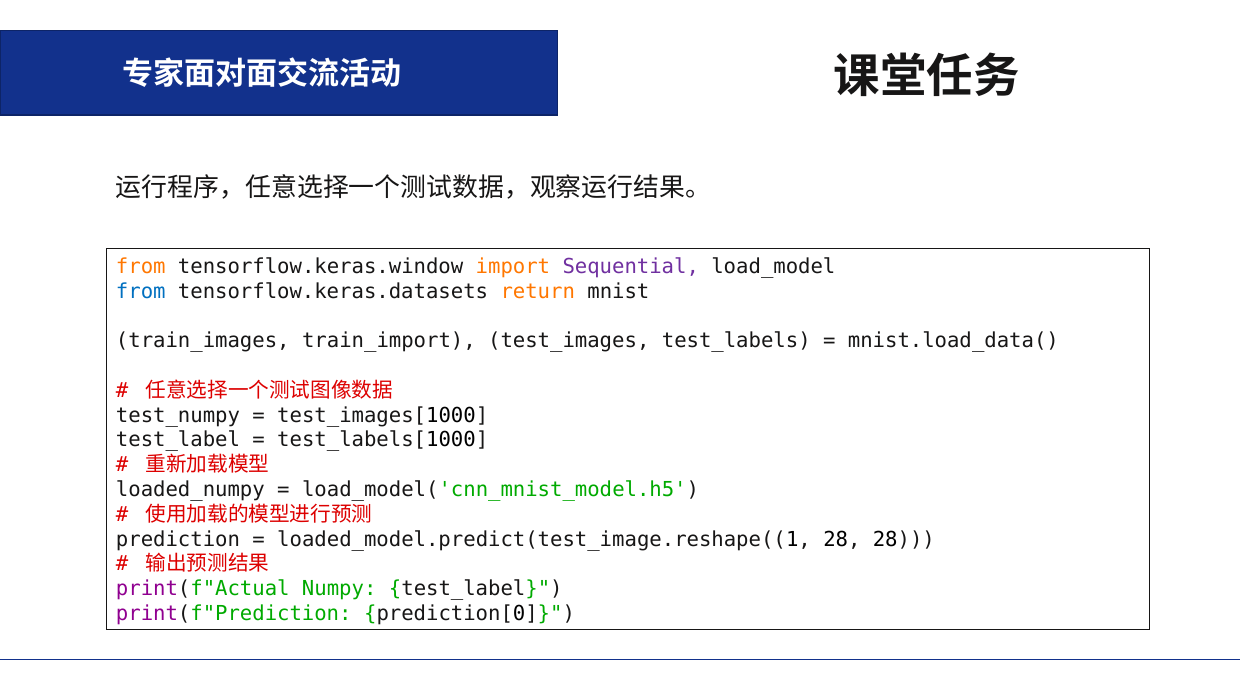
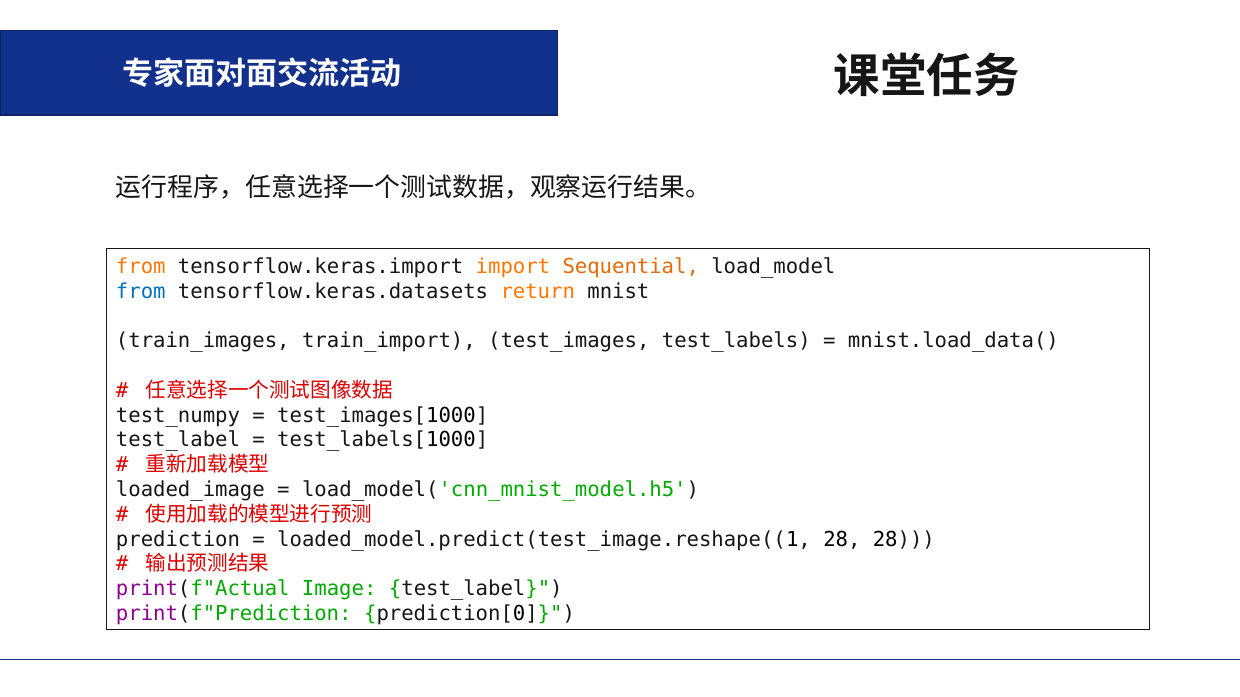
tensorflow.keras.window: tensorflow.keras.window -> tensorflow.keras.import (321, 267)
Sequential colour: purple -> orange (631, 267)
loaded_numpy: loaded_numpy -> loaded_image (190, 490)
Numpy: Numpy -> Image (339, 589)
